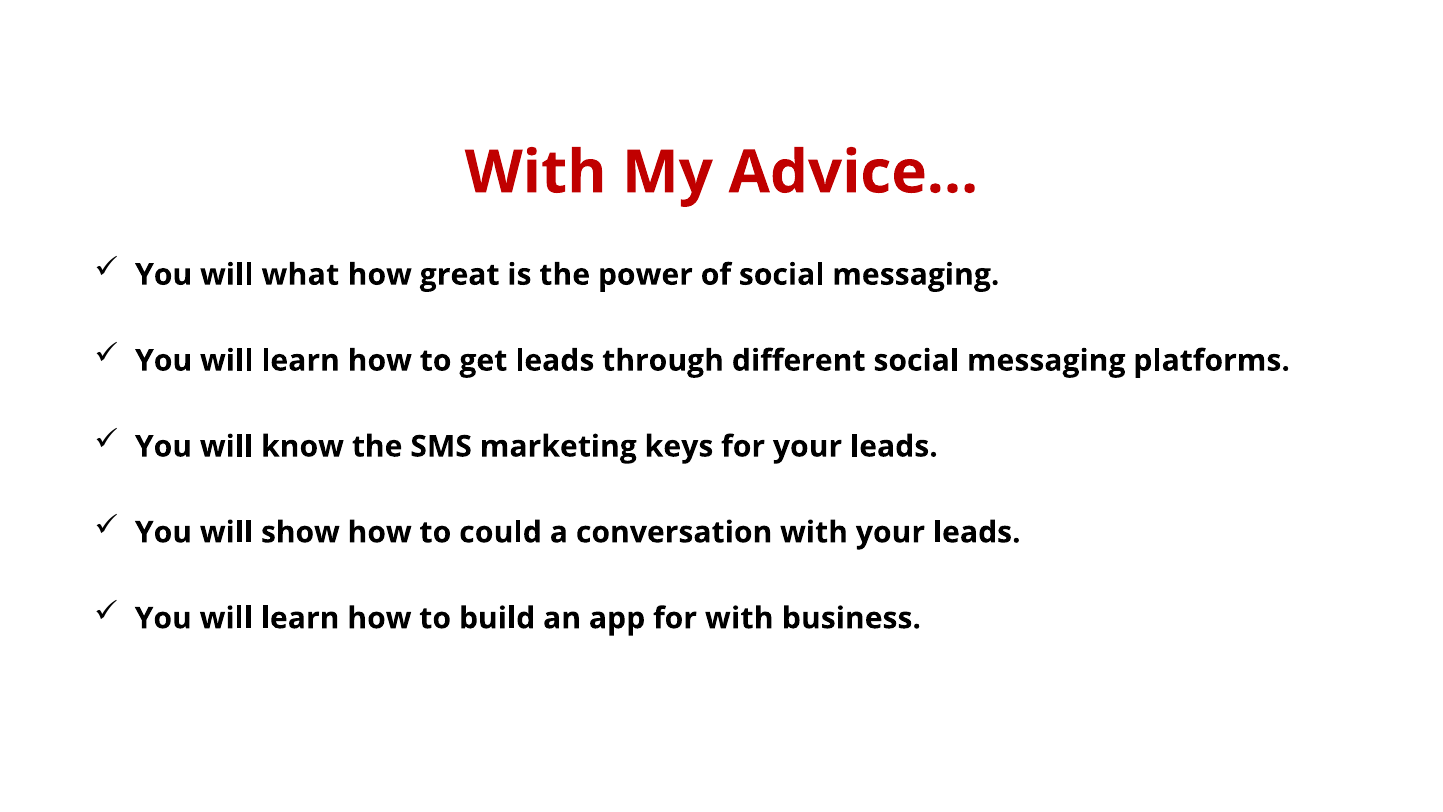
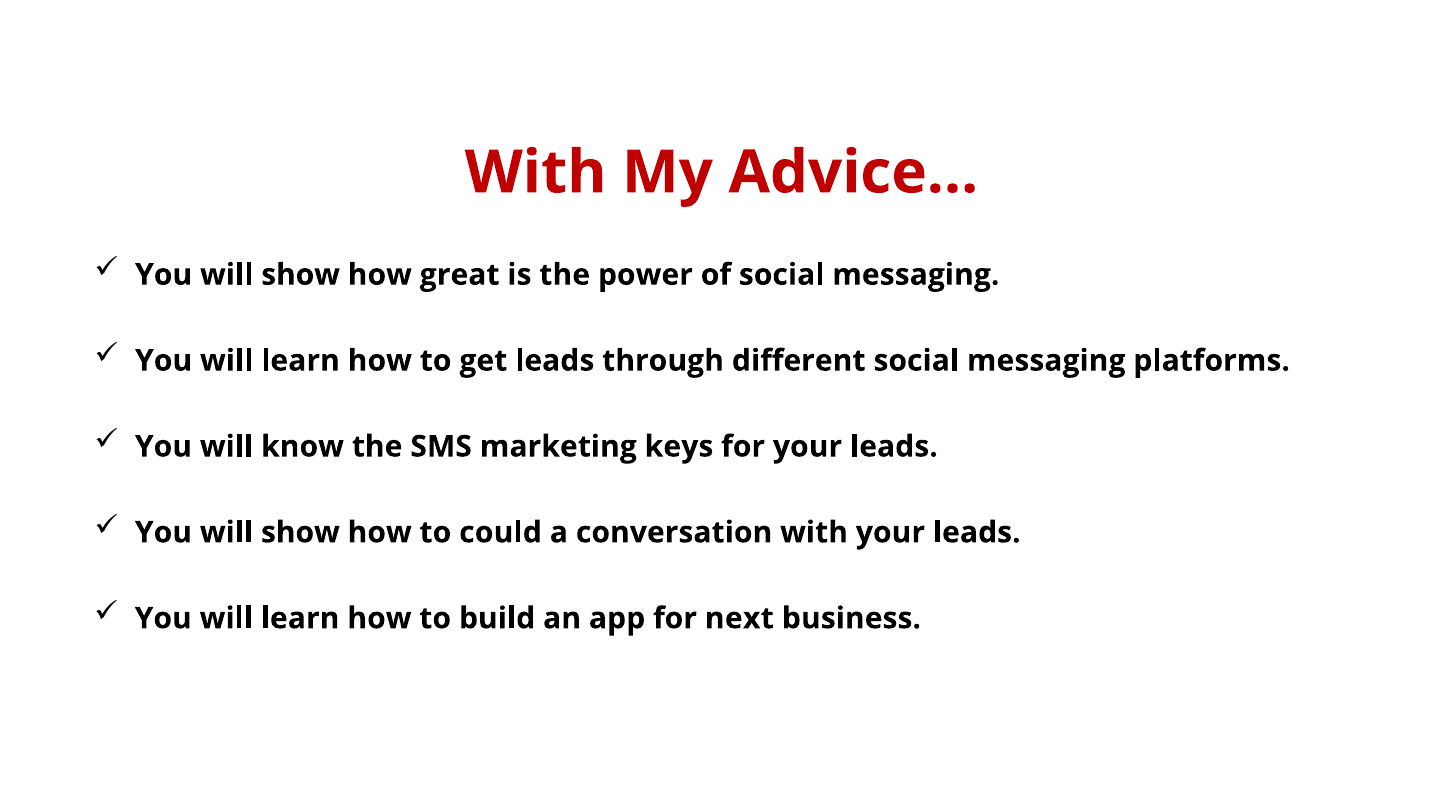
what: what -> show (301, 275)
for with: with -> next (739, 618)
